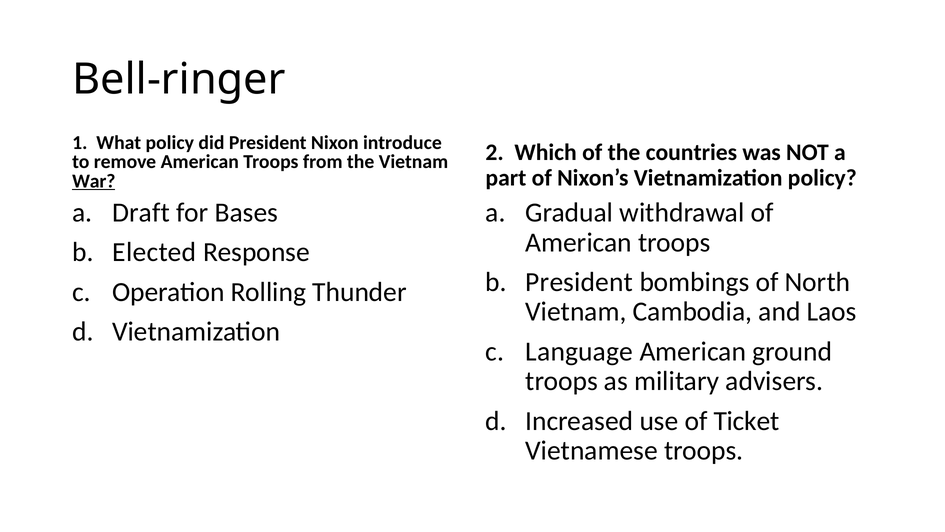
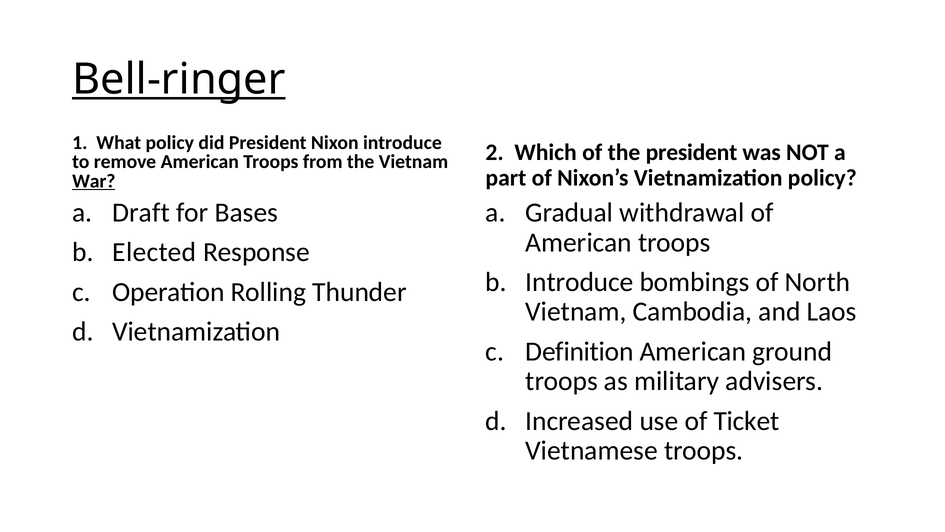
Bell-ringer underline: none -> present (179, 79)
the countries: countries -> president (691, 152)
President: President -> Introduce (579, 282)
Language: Language -> Definition (579, 351)
